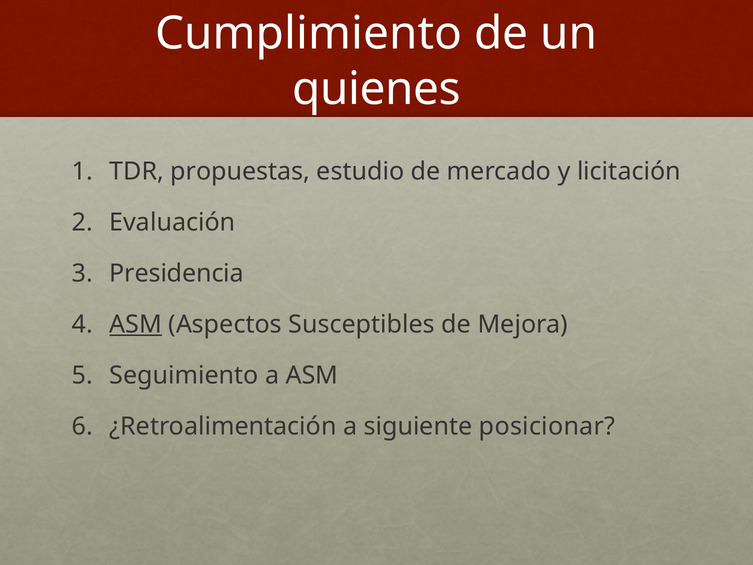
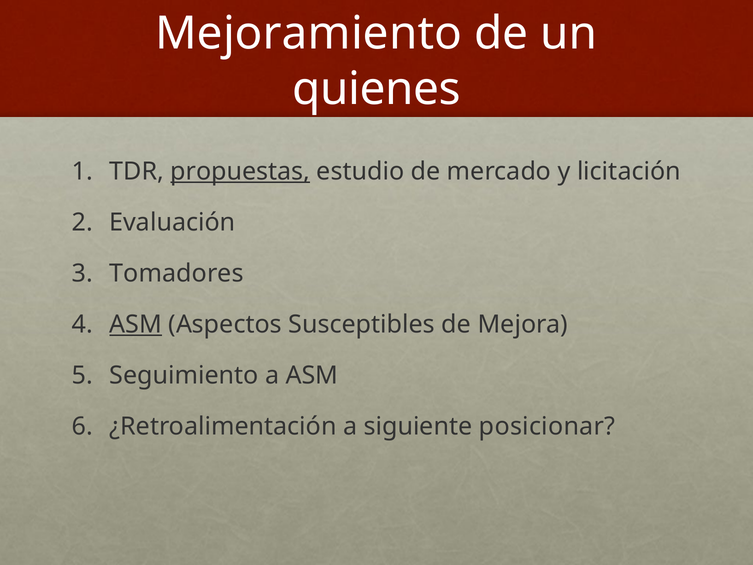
Cumplimiento: Cumplimiento -> Mejoramiento (309, 34)
propuestas underline: none -> present (240, 171)
Presidencia: Presidencia -> Tomadores (177, 273)
